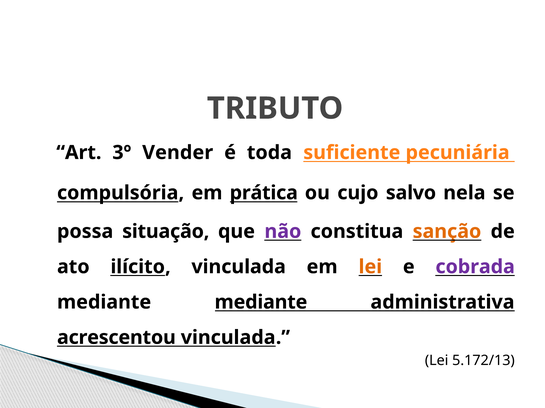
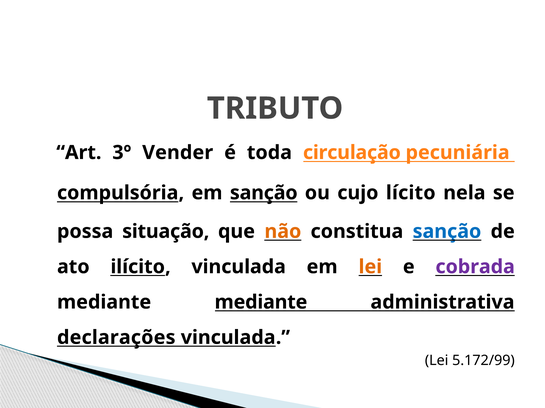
suficiente: suficiente -> circulação (352, 153)
em prática: prática -> sanção (264, 193)
salvo: salvo -> lícito (411, 193)
não colour: purple -> orange (283, 232)
sanção colour: orange -> blue (447, 232)
acrescentou: acrescentou -> declarações (116, 338)
5.172/13: 5.172/13 -> 5.172/99 (483, 361)
